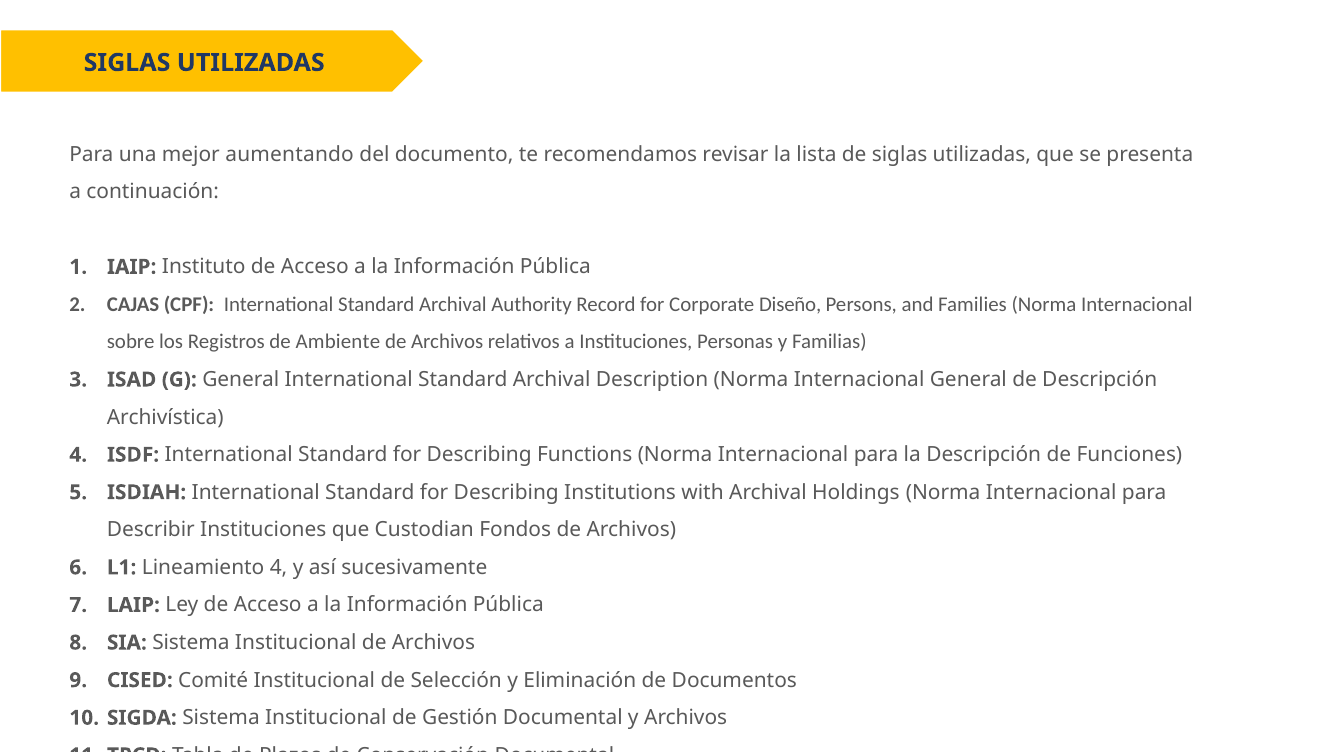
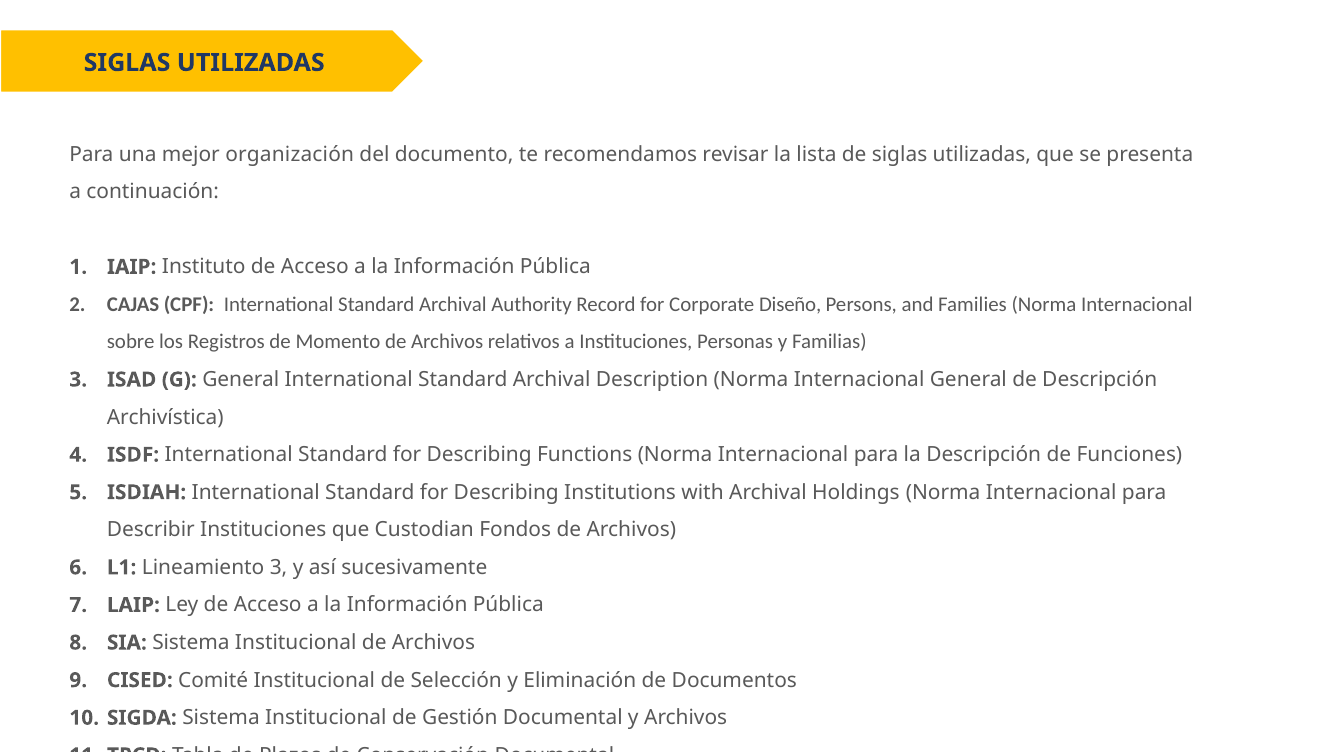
aumentando: aumentando -> organización (290, 154)
Ambiente: Ambiente -> Momento (338, 342)
Lineamiento 4: 4 -> 3 (279, 568)
